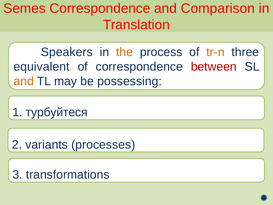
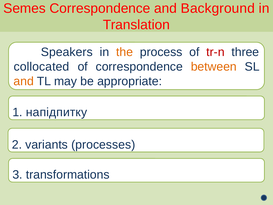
Comparison: Comparison -> Background (218, 8)
tr-n colour: orange -> red (215, 52)
equivalent: equivalent -> collocated (41, 67)
between colour: red -> orange (214, 67)
possessing: possessing -> appropriate (130, 81)
турбуйтеся: турбуйтеся -> напідпитку (57, 112)
